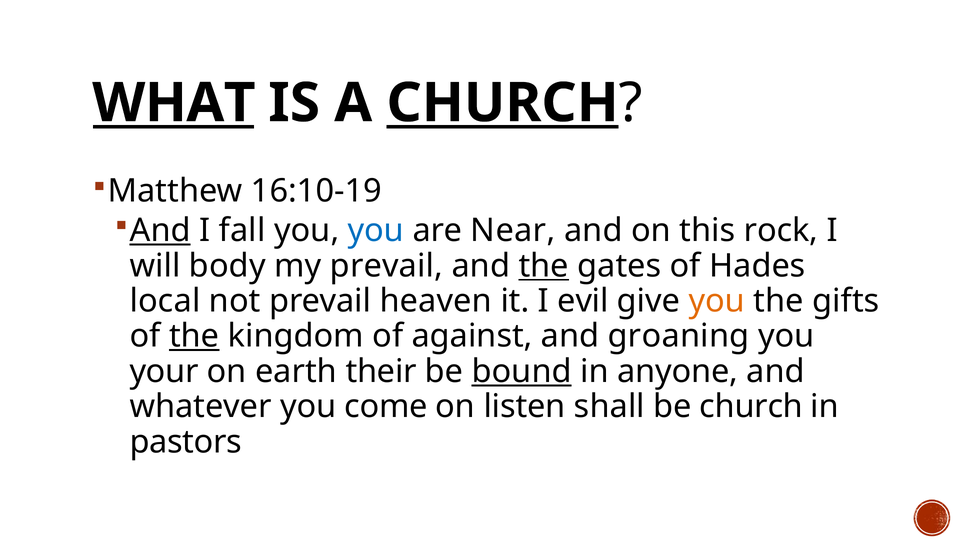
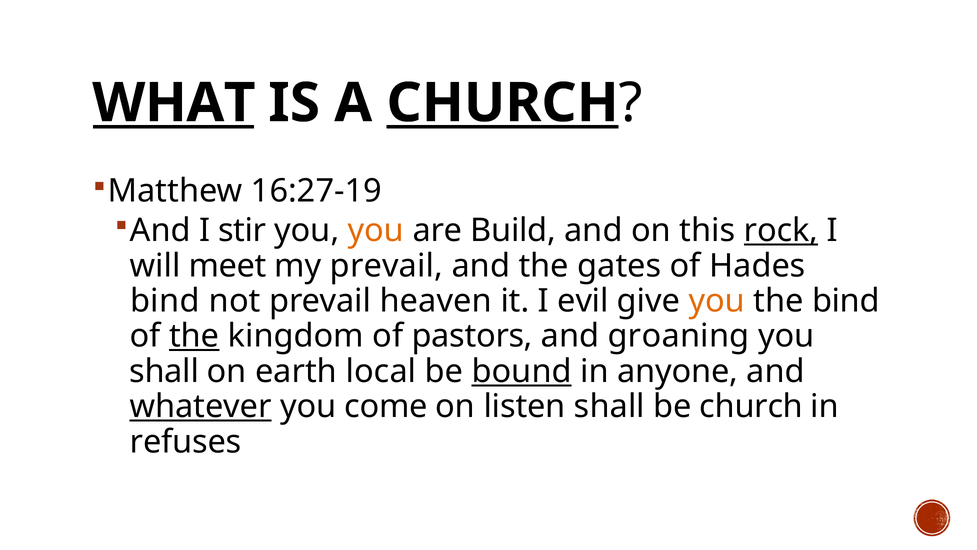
16:10-19: 16:10-19 -> 16:27-19 (316, 191)
And underline: present -> none (160, 230)
fall: fall -> stir (242, 230)
you colour: blue -> orange (376, 230)
Near: Near -> Build (513, 230)
rock underline: none -> present (781, 230)
body: body -> meet (228, 266)
the underline: present -> none (544, 266)
local: local -> bind (165, 301)
the gifts: gifts -> bind (846, 301)
against: against -> pastors (472, 336)
your: your -> shall (164, 371)
their: their -> local (381, 371)
whatever underline: none -> present (201, 406)
pastors: pastors -> refuses (186, 442)
